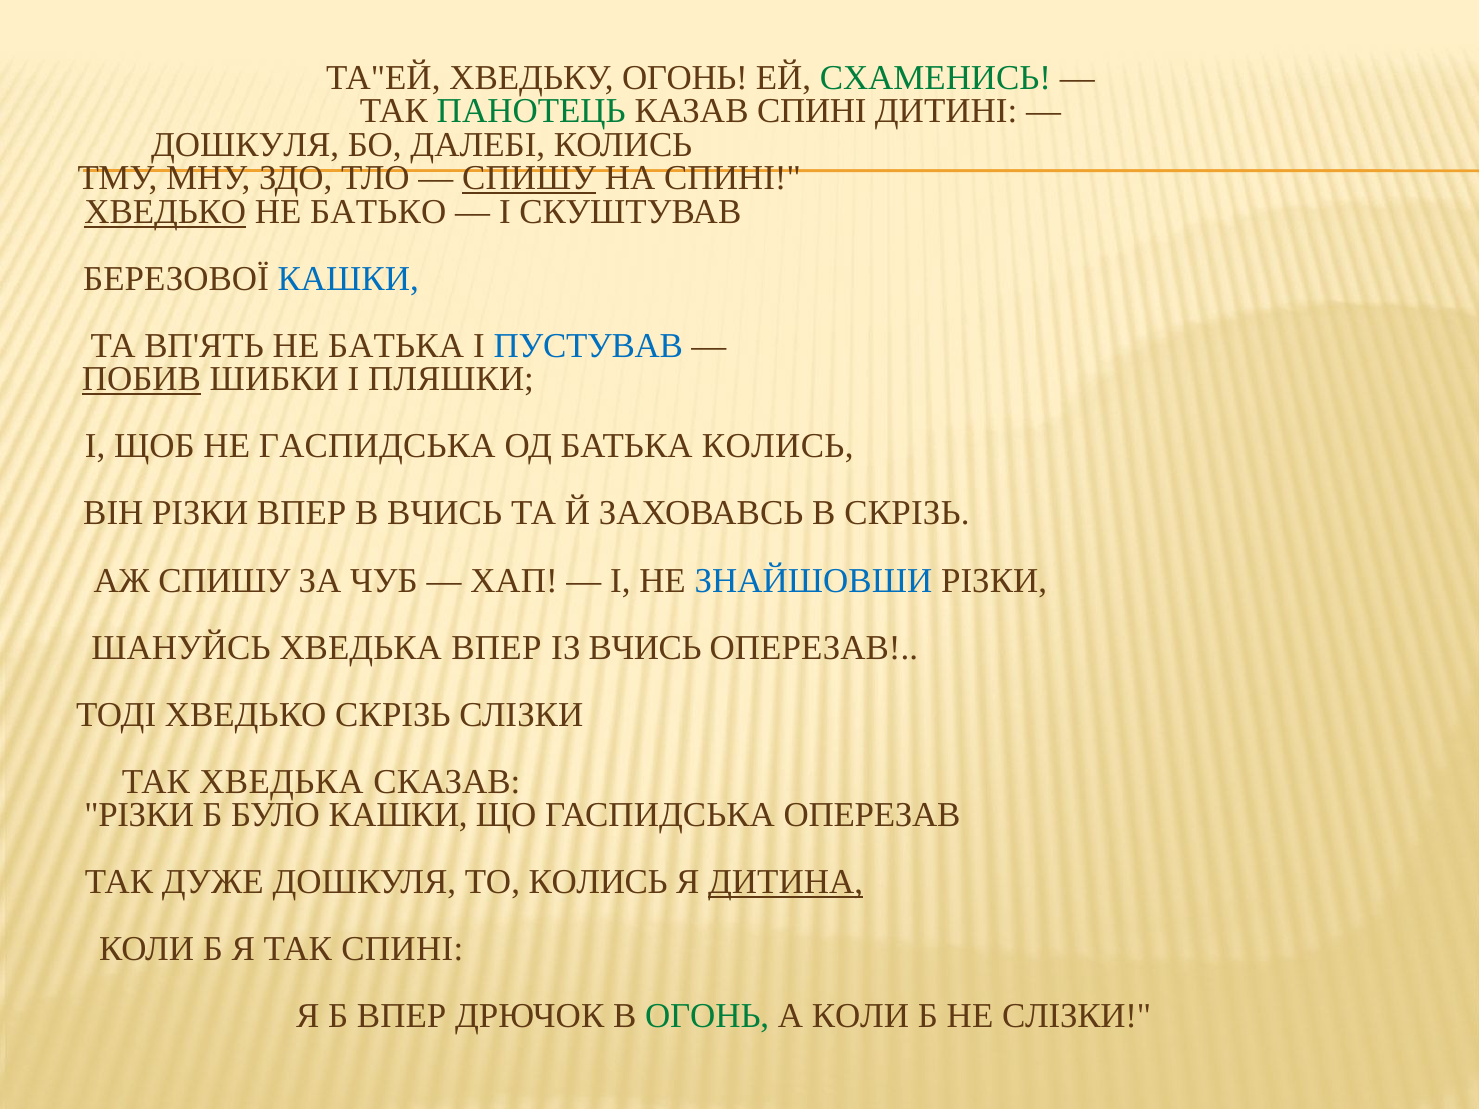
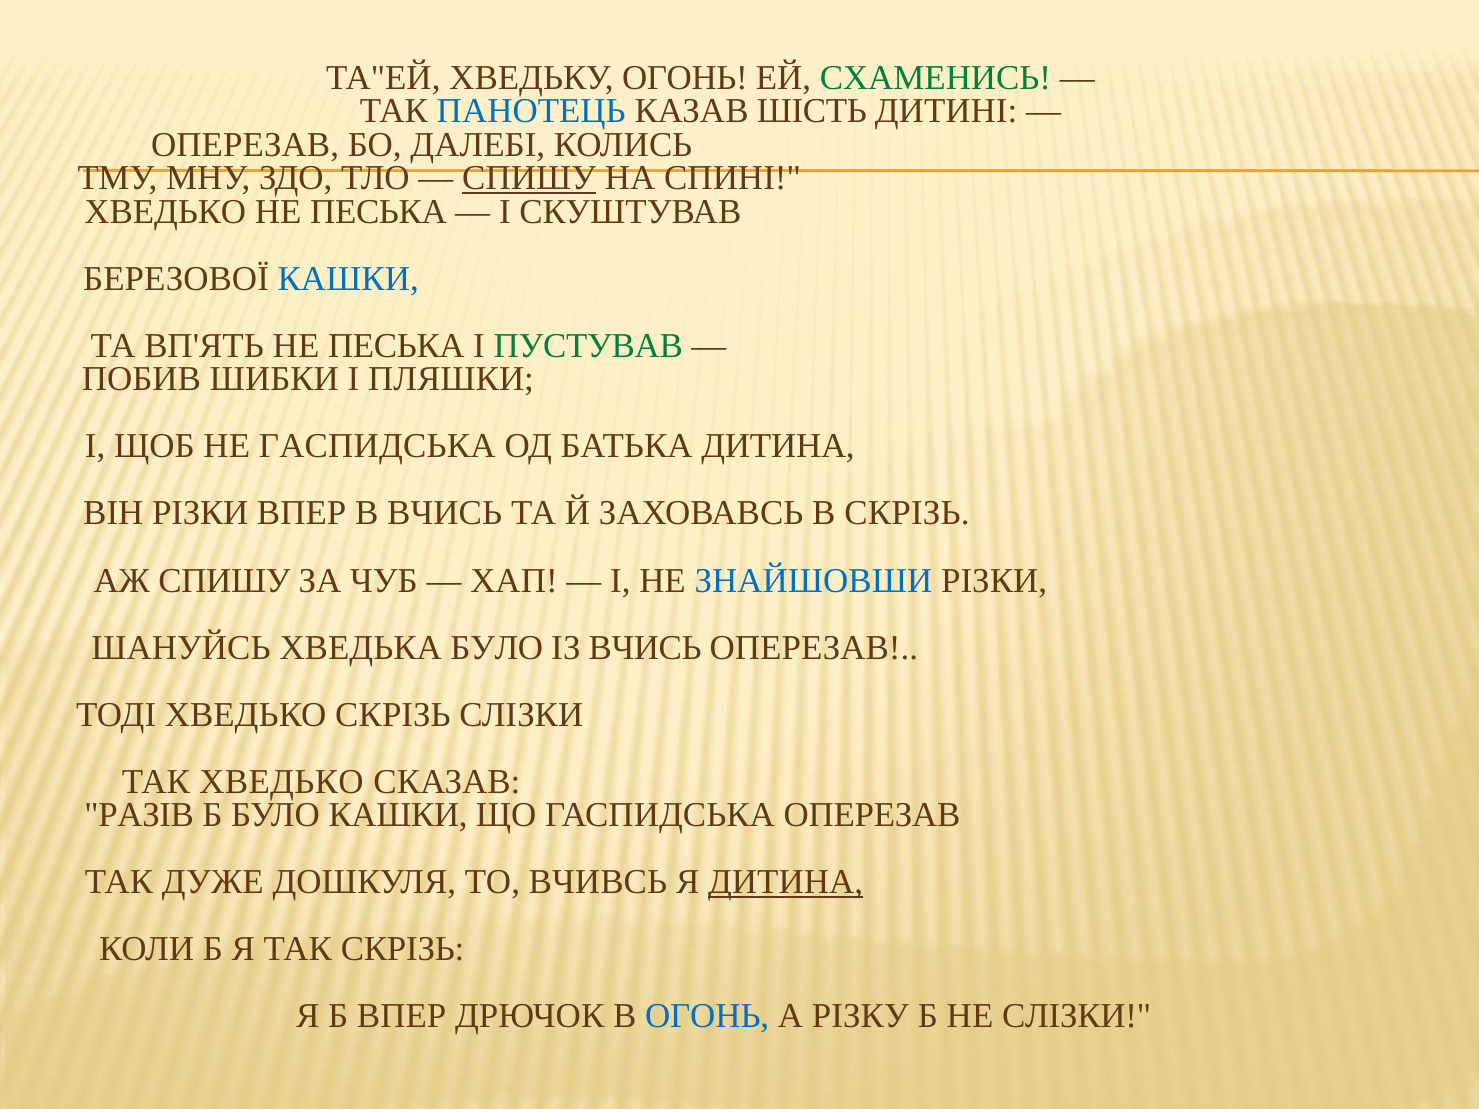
ПАНОТЕЦЬ colour: green -> blue (531, 111)
КАЗАВ СПИНІ: СПИНІ -> ШІСТЬ (812, 111)
ДОШКУЛЯ: ДОШКУЛЯ -> ОПЕРЕЗАВ (245, 145)
ХВЕДЬКО underline: present -> none (165, 212)
БАТЬКО: БАТЬКО -> ПЕСЬКА (378, 212)
ВП'ЯТЬ НЕ БАТЬКА: БАТЬКА -> ПЕСЬКА (396, 346)
ПУСТУВАВ colour: blue -> green (588, 346)
ПОБИВ underline: present -> none (141, 379)
БАТЬКА КОЛИСЬ: КОЛИСЬ -> ДИТИНА (778, 446)
ХВЕДЬКА ВПЕР: ВПЕР -> БУЛО (497, 648)
ТАК ХВЕДЬКА: ХВЕДЬКА -> ХВЕДЬКО (282, 782)
РІЗКИ: РІЗКИ -> РАЗІВ (139, 815)
ТО КОЛИСЬ: КОЛИСЬ -> ВЧИВСЬ (598, 883)
ТАК СПИНІ: СПИНІ -> СКРІЗЬ (403, 950)
ОГОНЬ colour: green -> blue (707, 1017)
А КОЛИ: КОЛИ -> РІЗКУ (860, 1017)
